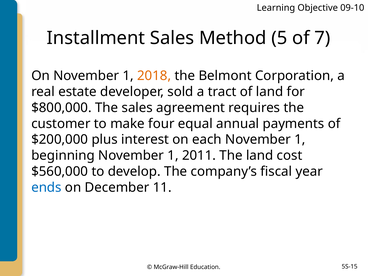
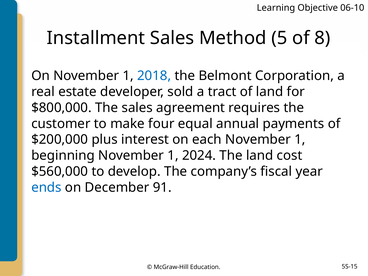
09-10: 09-10 -> 06-10 (352, 8)
7: 7 -> 8 (322, 38)
2018 colour: orange -> blue (154, 76)
2011: 2011 -> 2024 (199, 155)
11: 11 -> 91 (162, 187)
